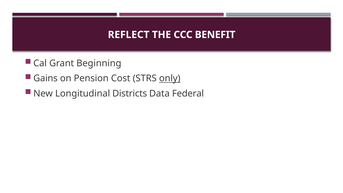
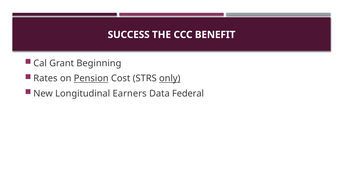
REFLECT: REFLECT -> SUCCESS (129, 35)
Gains: Gains -> Rates (45, 78)
Pension underline: none -> present (91, 78)
Districts: Districts -> Earners (130, 94)
